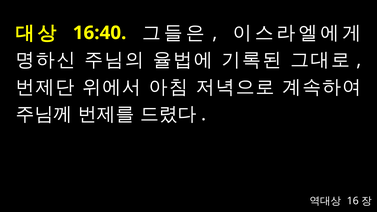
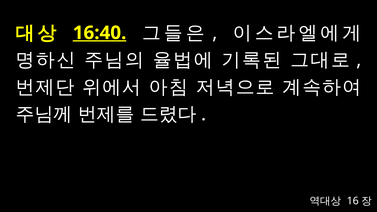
16:40 underline: none -> present (100, 33)
